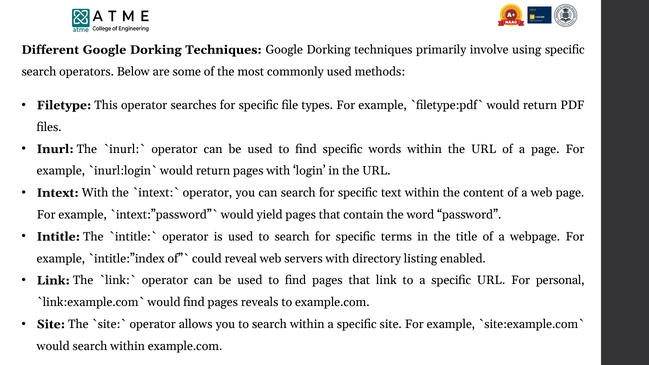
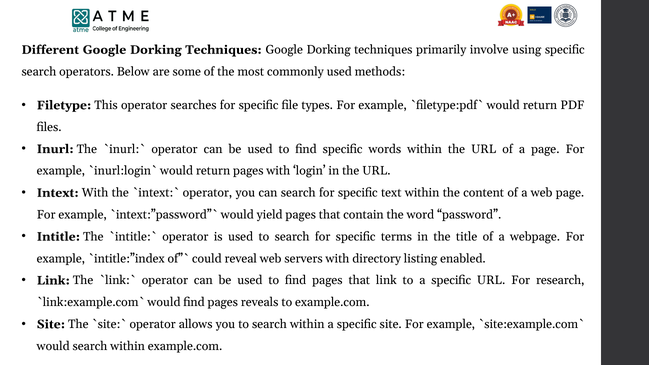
personal: personal -> research (560, 280)
